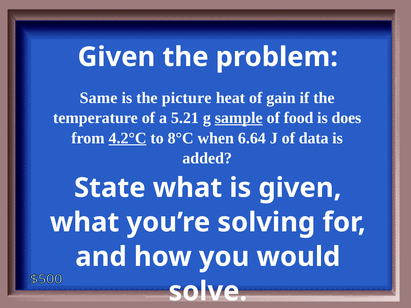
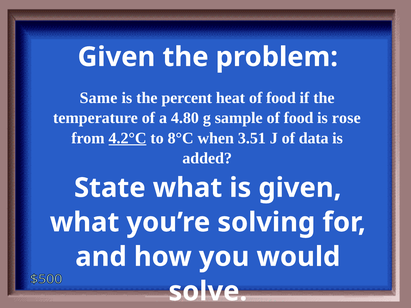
picture: picture -> percent (187, 98)
heat of gain: gain -> food (281, 98)
5.21: 5.21 -> 4.80 (185, 118)
sample underline: present -> none (239, 118)
does: does -> rose (346, 118)
6.64: 6.64 -> 3.51 (252, 138)
